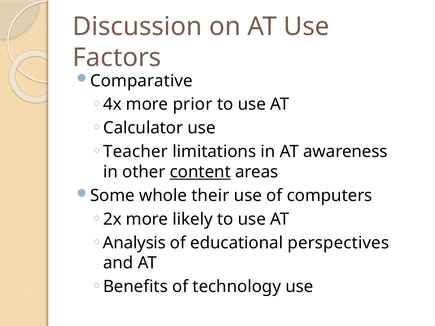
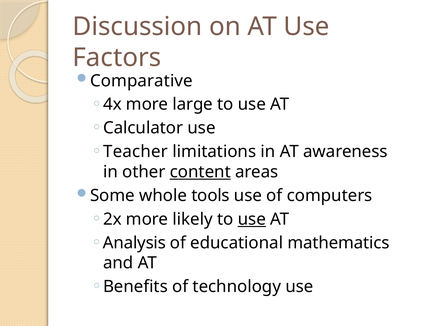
prior: prior -> large (193, 104)
their: their -> tools (211, 196)
use underline: none -> present (252, 219)
perspectives: perspectives -> mathematics (338, 243)
